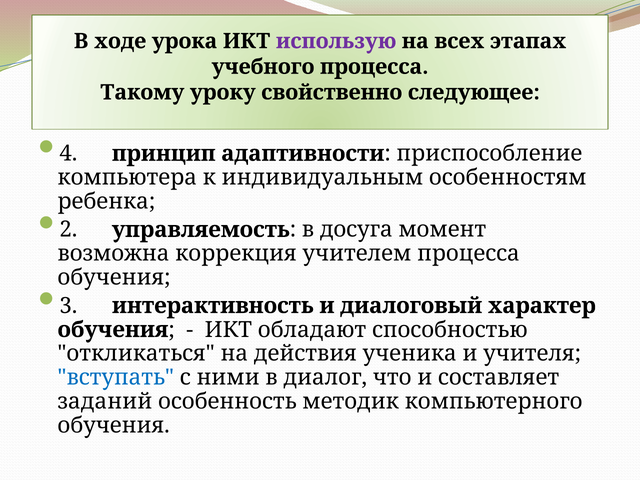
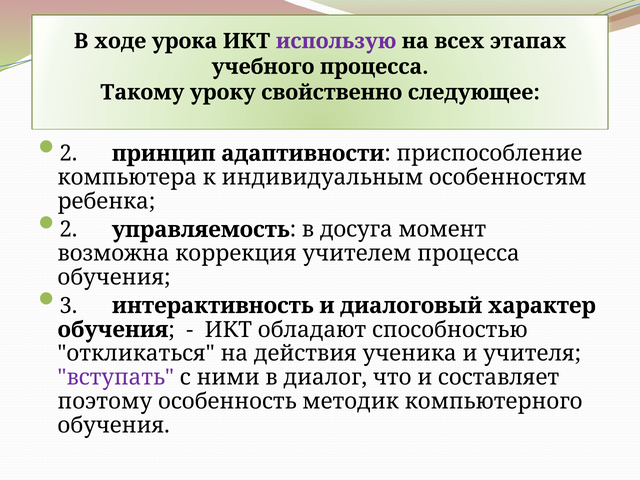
4: 4 -> 2 (68, 153)
вступать colour: blue -> purple (116, 378)
заданий: заданий -> поэтому (105, 402)
